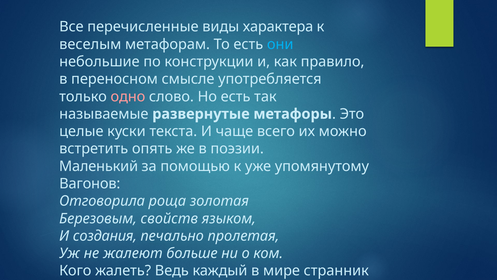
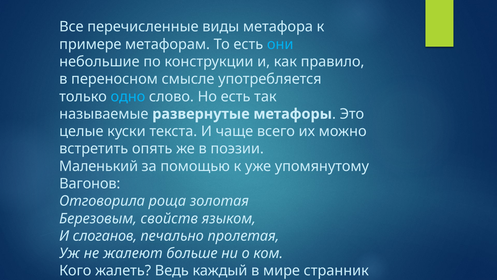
характера: характера -> метафора (278, 27)
веселым: веселым -> примере (90, 44)
одно colour: pink -> light blue (128, 96)
создания: создания -> слоганов (105, 236)
